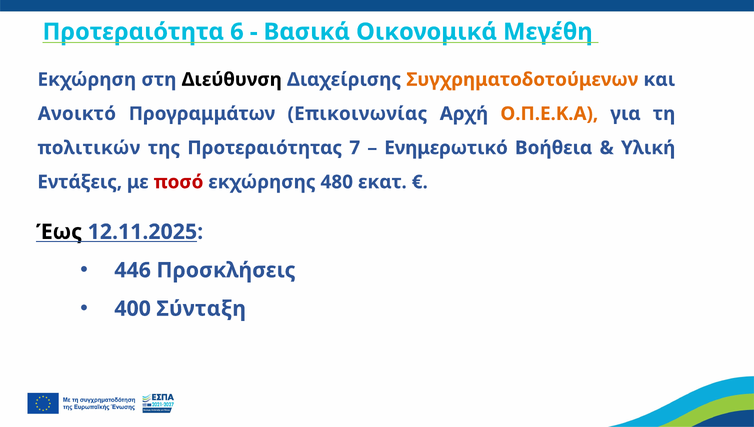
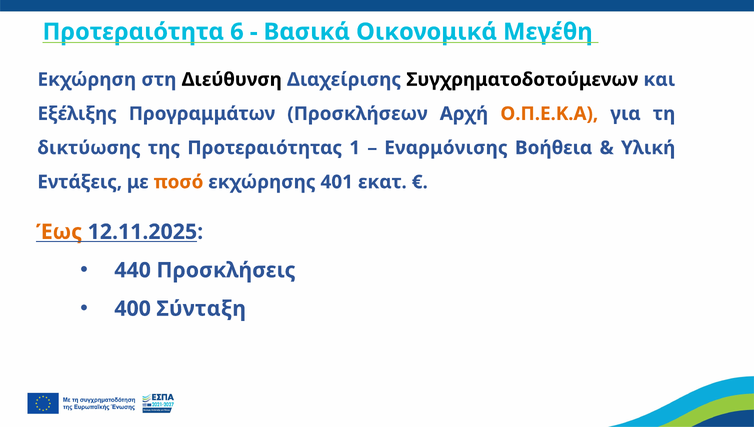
Συγχρηματοδοτούμενων colour: orange -> black (522, 79)
Ανοικτό: Ανοικτό -> Εξέλιξης (77, 114)
Επικοινωνίας: Επικοινωνίας -> Προσκλήσεων (357, 114)
πολιτικών: πολιτικών -> δικτύωσης (89, 148)
7: 7 -> 1 (355, 148)
Ενημερωτικό: Ενημερωτικό -> Εναρμόνισης (446, 148)
ποσό colour: red -> orange (179, 182)
480: 480 -> 401 (337, 182)
Έως colour: black -> orange (59, 232)
446: 446 -> 440 (133, 270)
